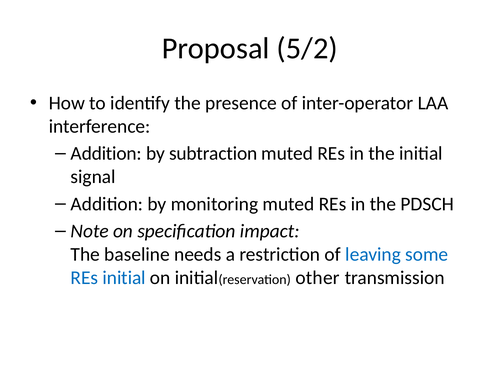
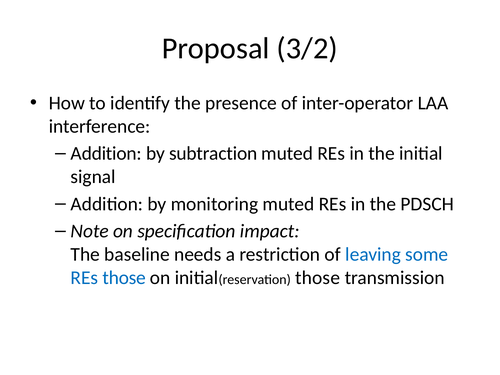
5/2: 5/2 -> 3/2 (307, 48)
REs initial: initial -> those (124, 278)
other: other -> those (318, 278)
